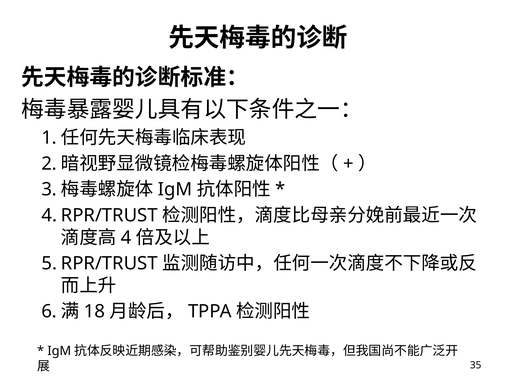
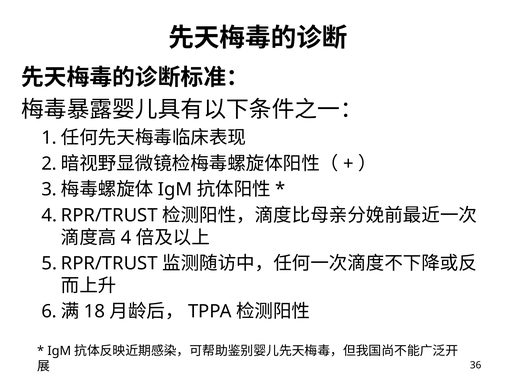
35: 35 -> 36 (476, 365)
